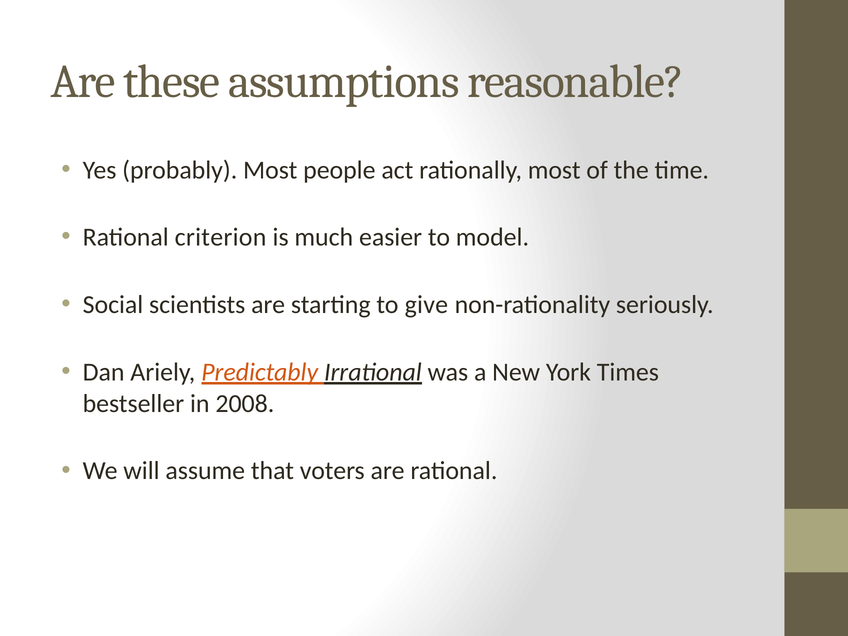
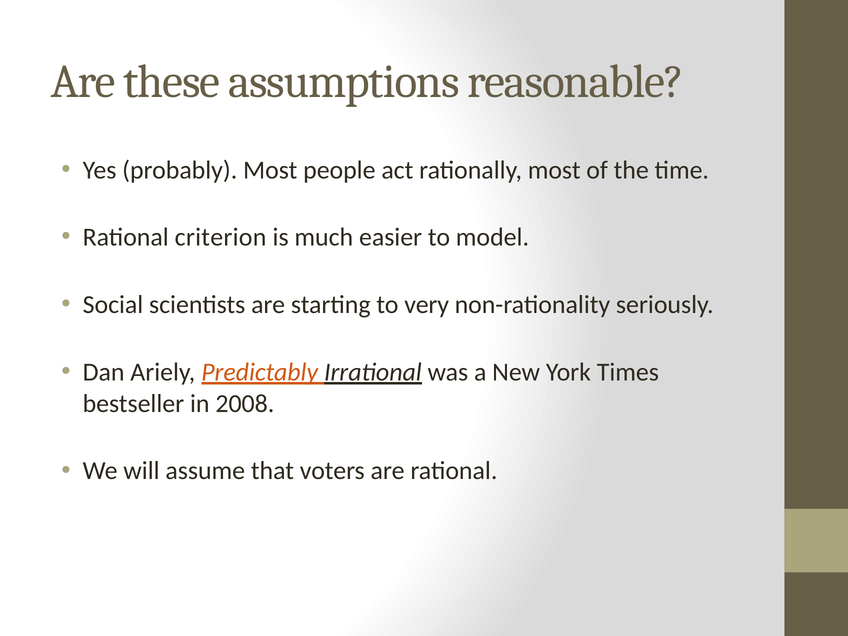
give: give -> very (427, 305)
